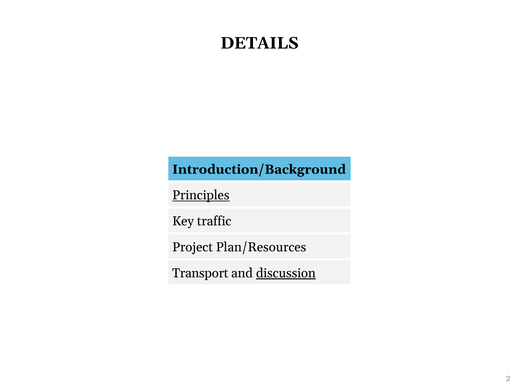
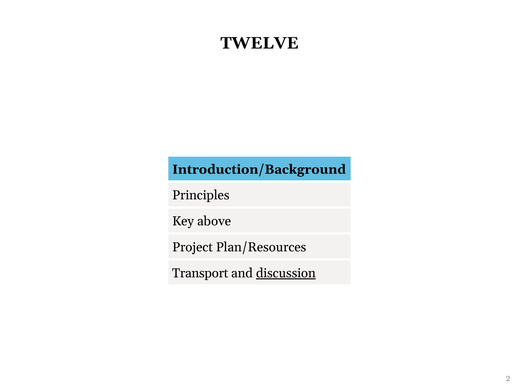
DETAILS: DETAILS -> TWELVE (259, 43)
Principles underline: present -> none (201, 195)
traffic: traffic -> above (214, 221)
